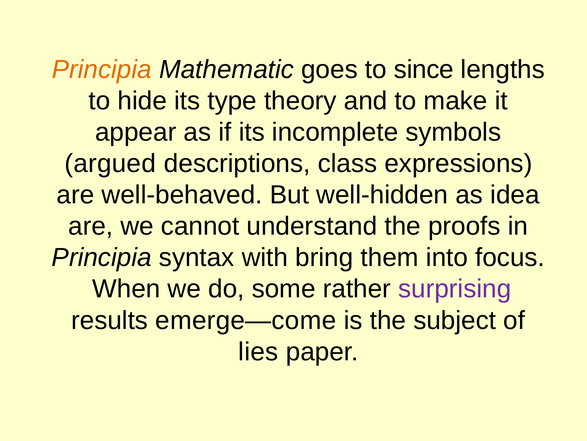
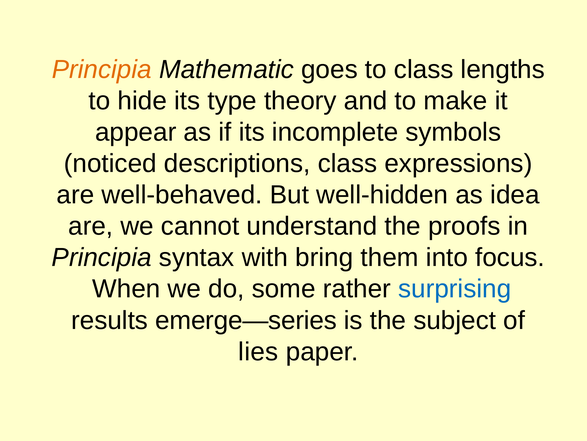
to since: since -> class (424, 69)
argued: argued -> noticed (110, 163)
surprising colour: purple -> blue (455, 289)
emerge—come: emerge—come -> emerge—series (246, 320)
